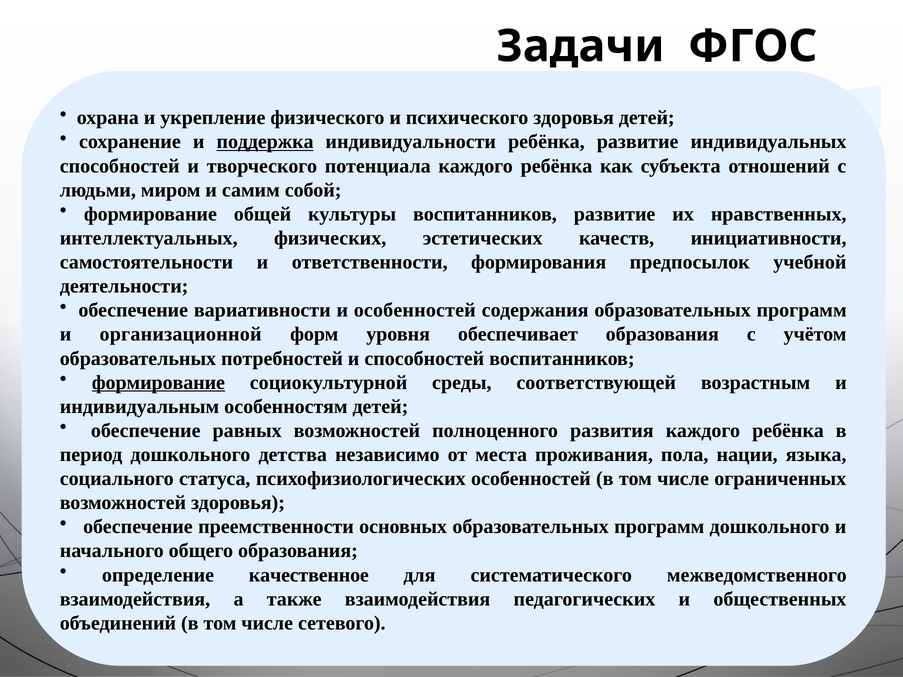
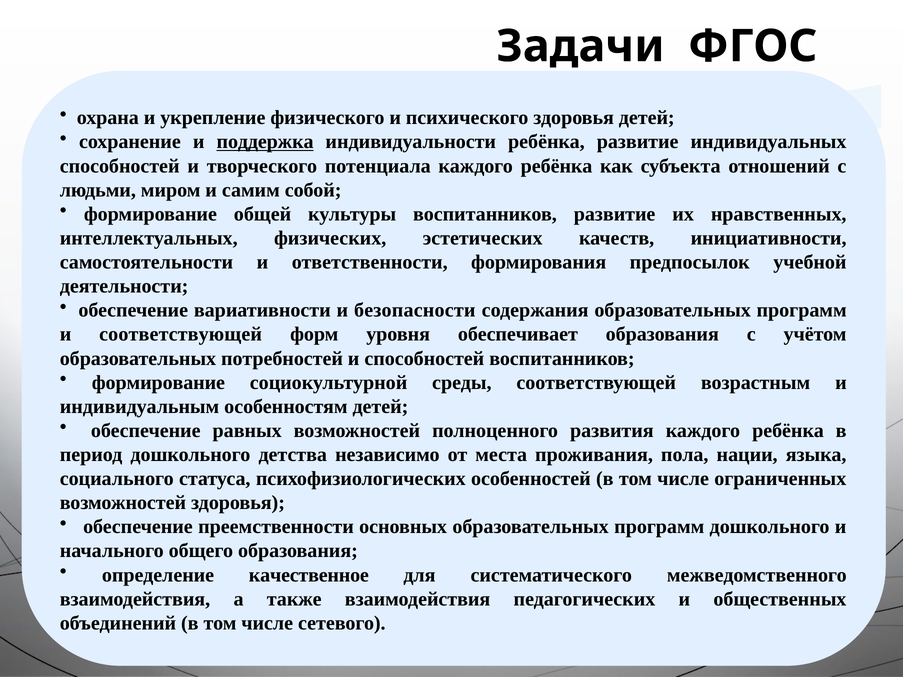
и особенностей: особенностей -> безопасности (415, 310)
и организационной: организационной -> соответствующей (181, 334)
формирование underline: present -> none (158, 383)
